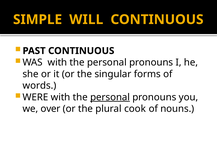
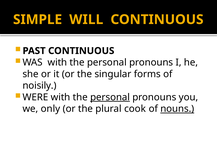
words: words -> noisily (39, 85)
over: over -> only (50, 109)
nouns underline: none -> present (177, 109)
